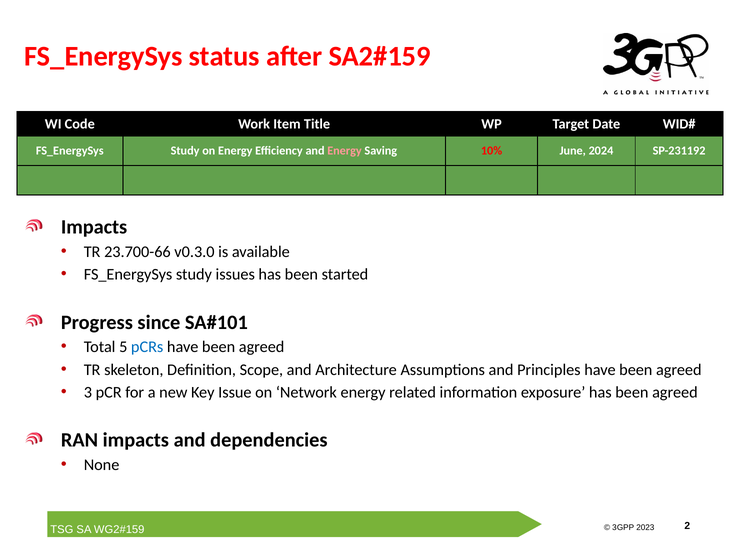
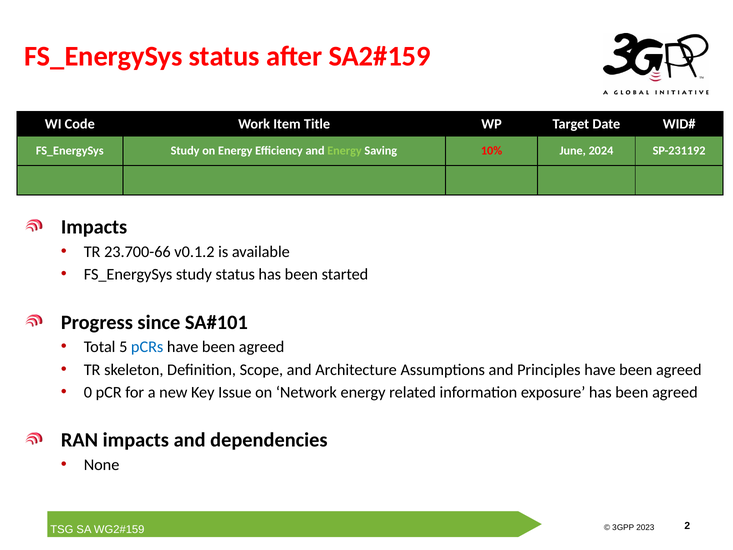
Energy colour: pink -> light green (344, 151)
v0.3.0: v0.3.0 -> v0.1.2 (194, 252)
study issues: issues -> status (235, 274)
3: 3 -> 0 (88, 392)
